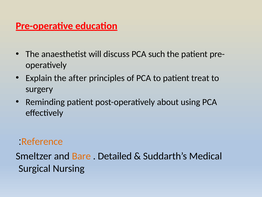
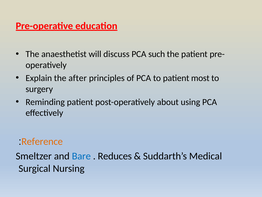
treat: treat -> most (200, 78)
Bare colour: orange -> blue (81, 156)
Detailed: Detailed -> Reduces (115, 156)
